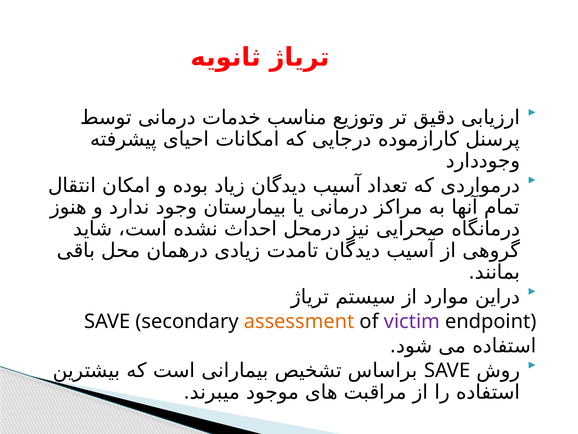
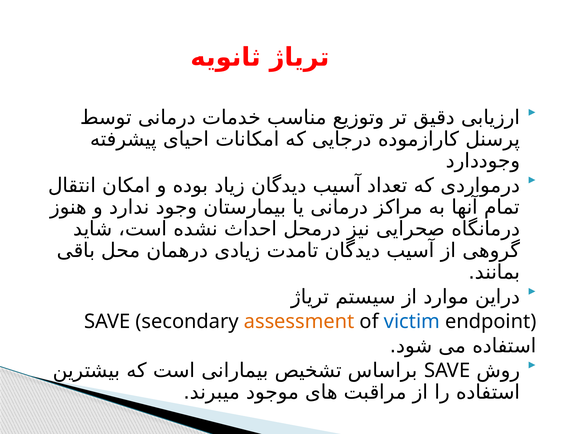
victim colour: purple -> blue (412, 321)
